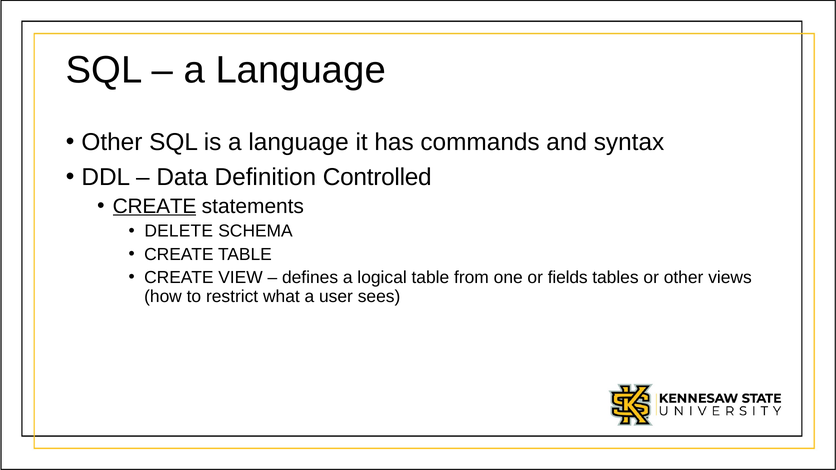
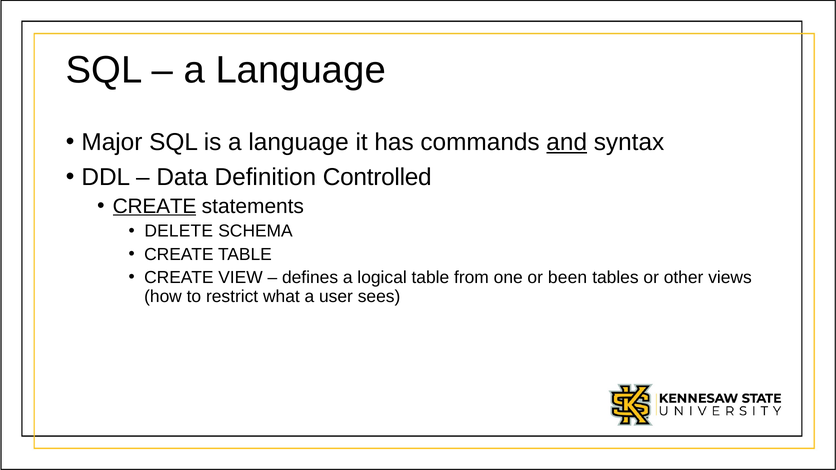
Other: Other -> Major (112, 142)
and underline: none -> present (567, 142)
fields: fields -> been (568, 278)
